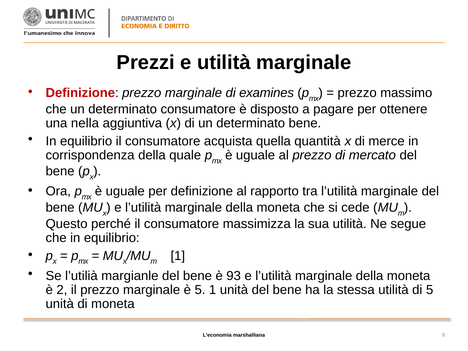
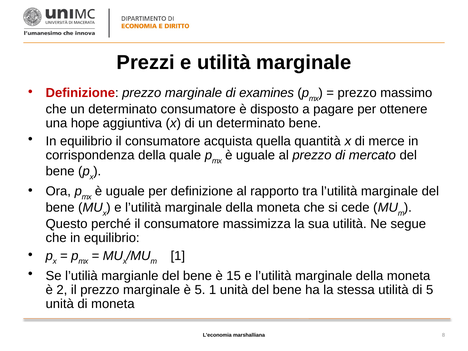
nella: nella -> hope (85, 123)
93: 93 -> 15 (234, 276)
